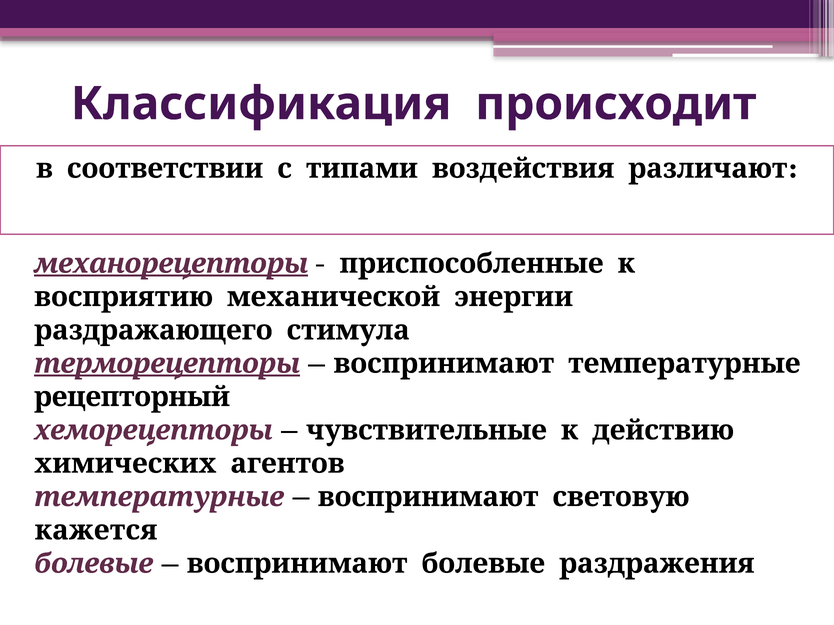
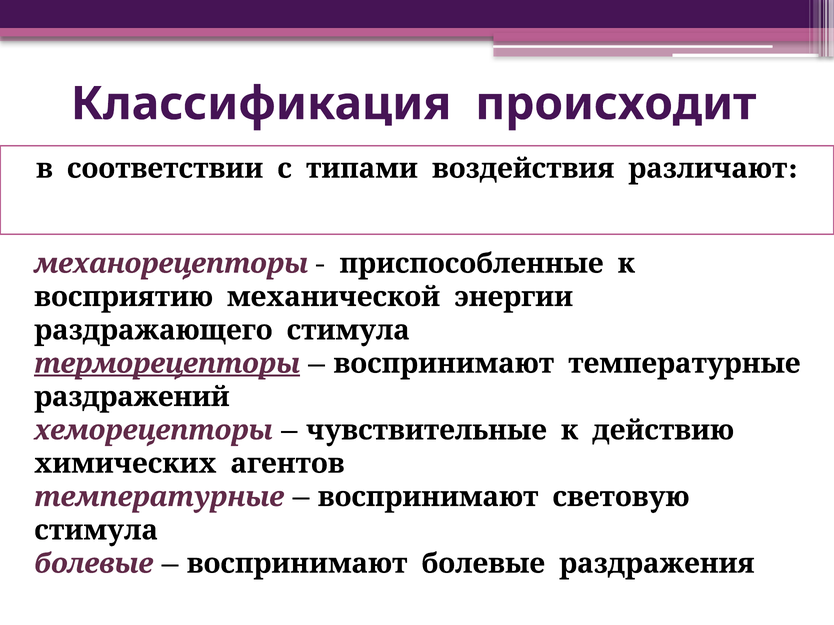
механорецепторы underline: present -> none (171, 264)
рецепторный: рецепторный -> раздражений (132, 397)
кажется: кажется -> стимула (96, 531)
